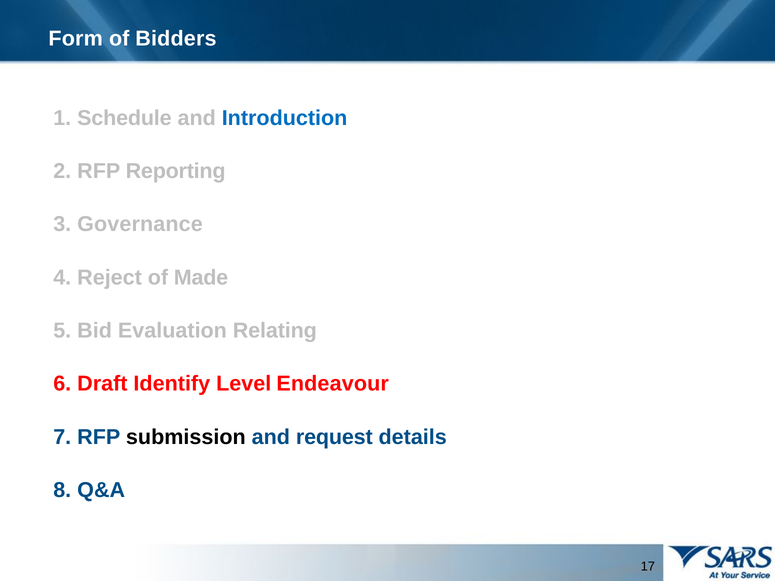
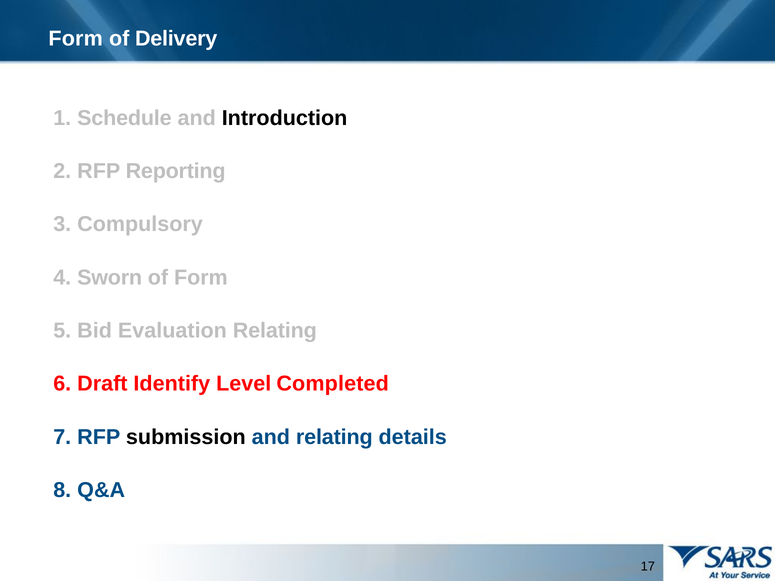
Bidders: Bidders -> Delivery (176, 38)
Introduction colour: blue -> black (285, 118)
Governance: Governance -> Compulsory (140, 224)
Reject: Reject -> Sworn (110, 278)
of Made: Made -> Form (201, 278)
Endeavour: Endeavour -> Completed (333, 384)
and request: request -> relating (334, 437)
